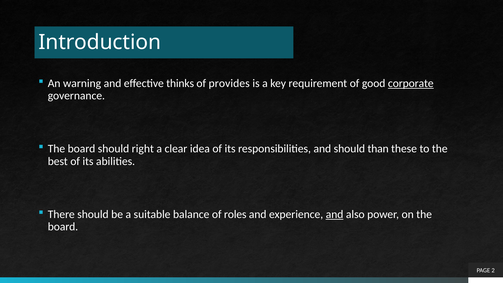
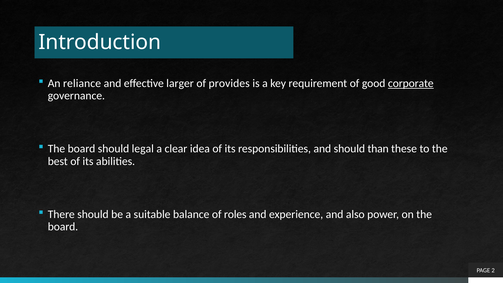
warning: warning -> reliance (82, 83)
thinks: thinks -> larger (180, 83)
right: right -> legal (143, 149)
and underline: present -> none (335, 214)
